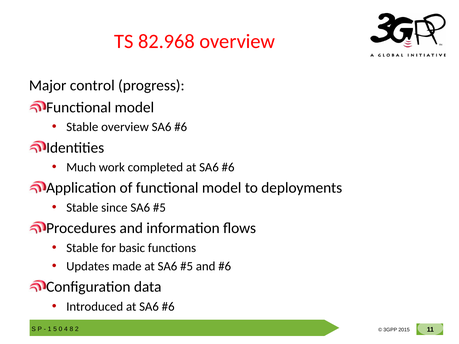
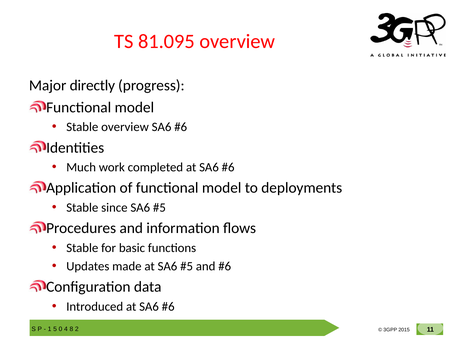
82.968: 82.968 -> 81.095 (166, 42)
control: control -> directly (92, 86)
